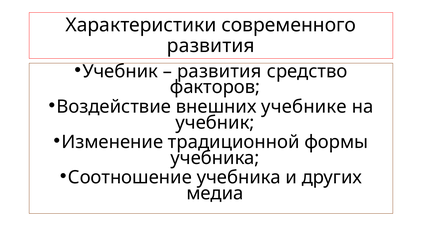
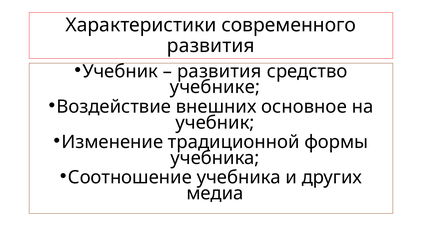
факторов: факторов -> учебнике (215, 87)
учебнике: учебнике -> основное (304, 107)
